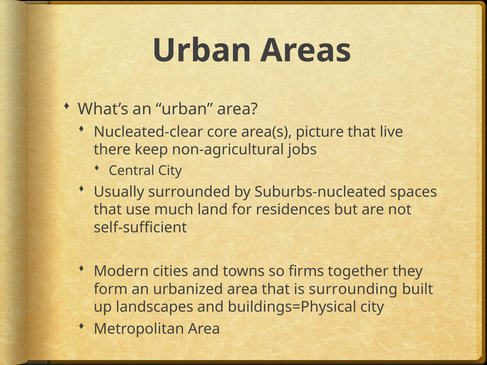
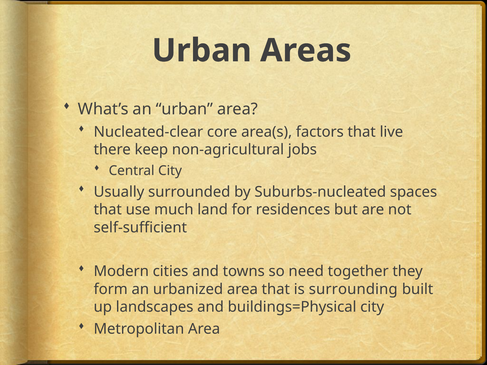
picture: picture -> factors (320, 132)
firms: firms -> need (306, 272)
